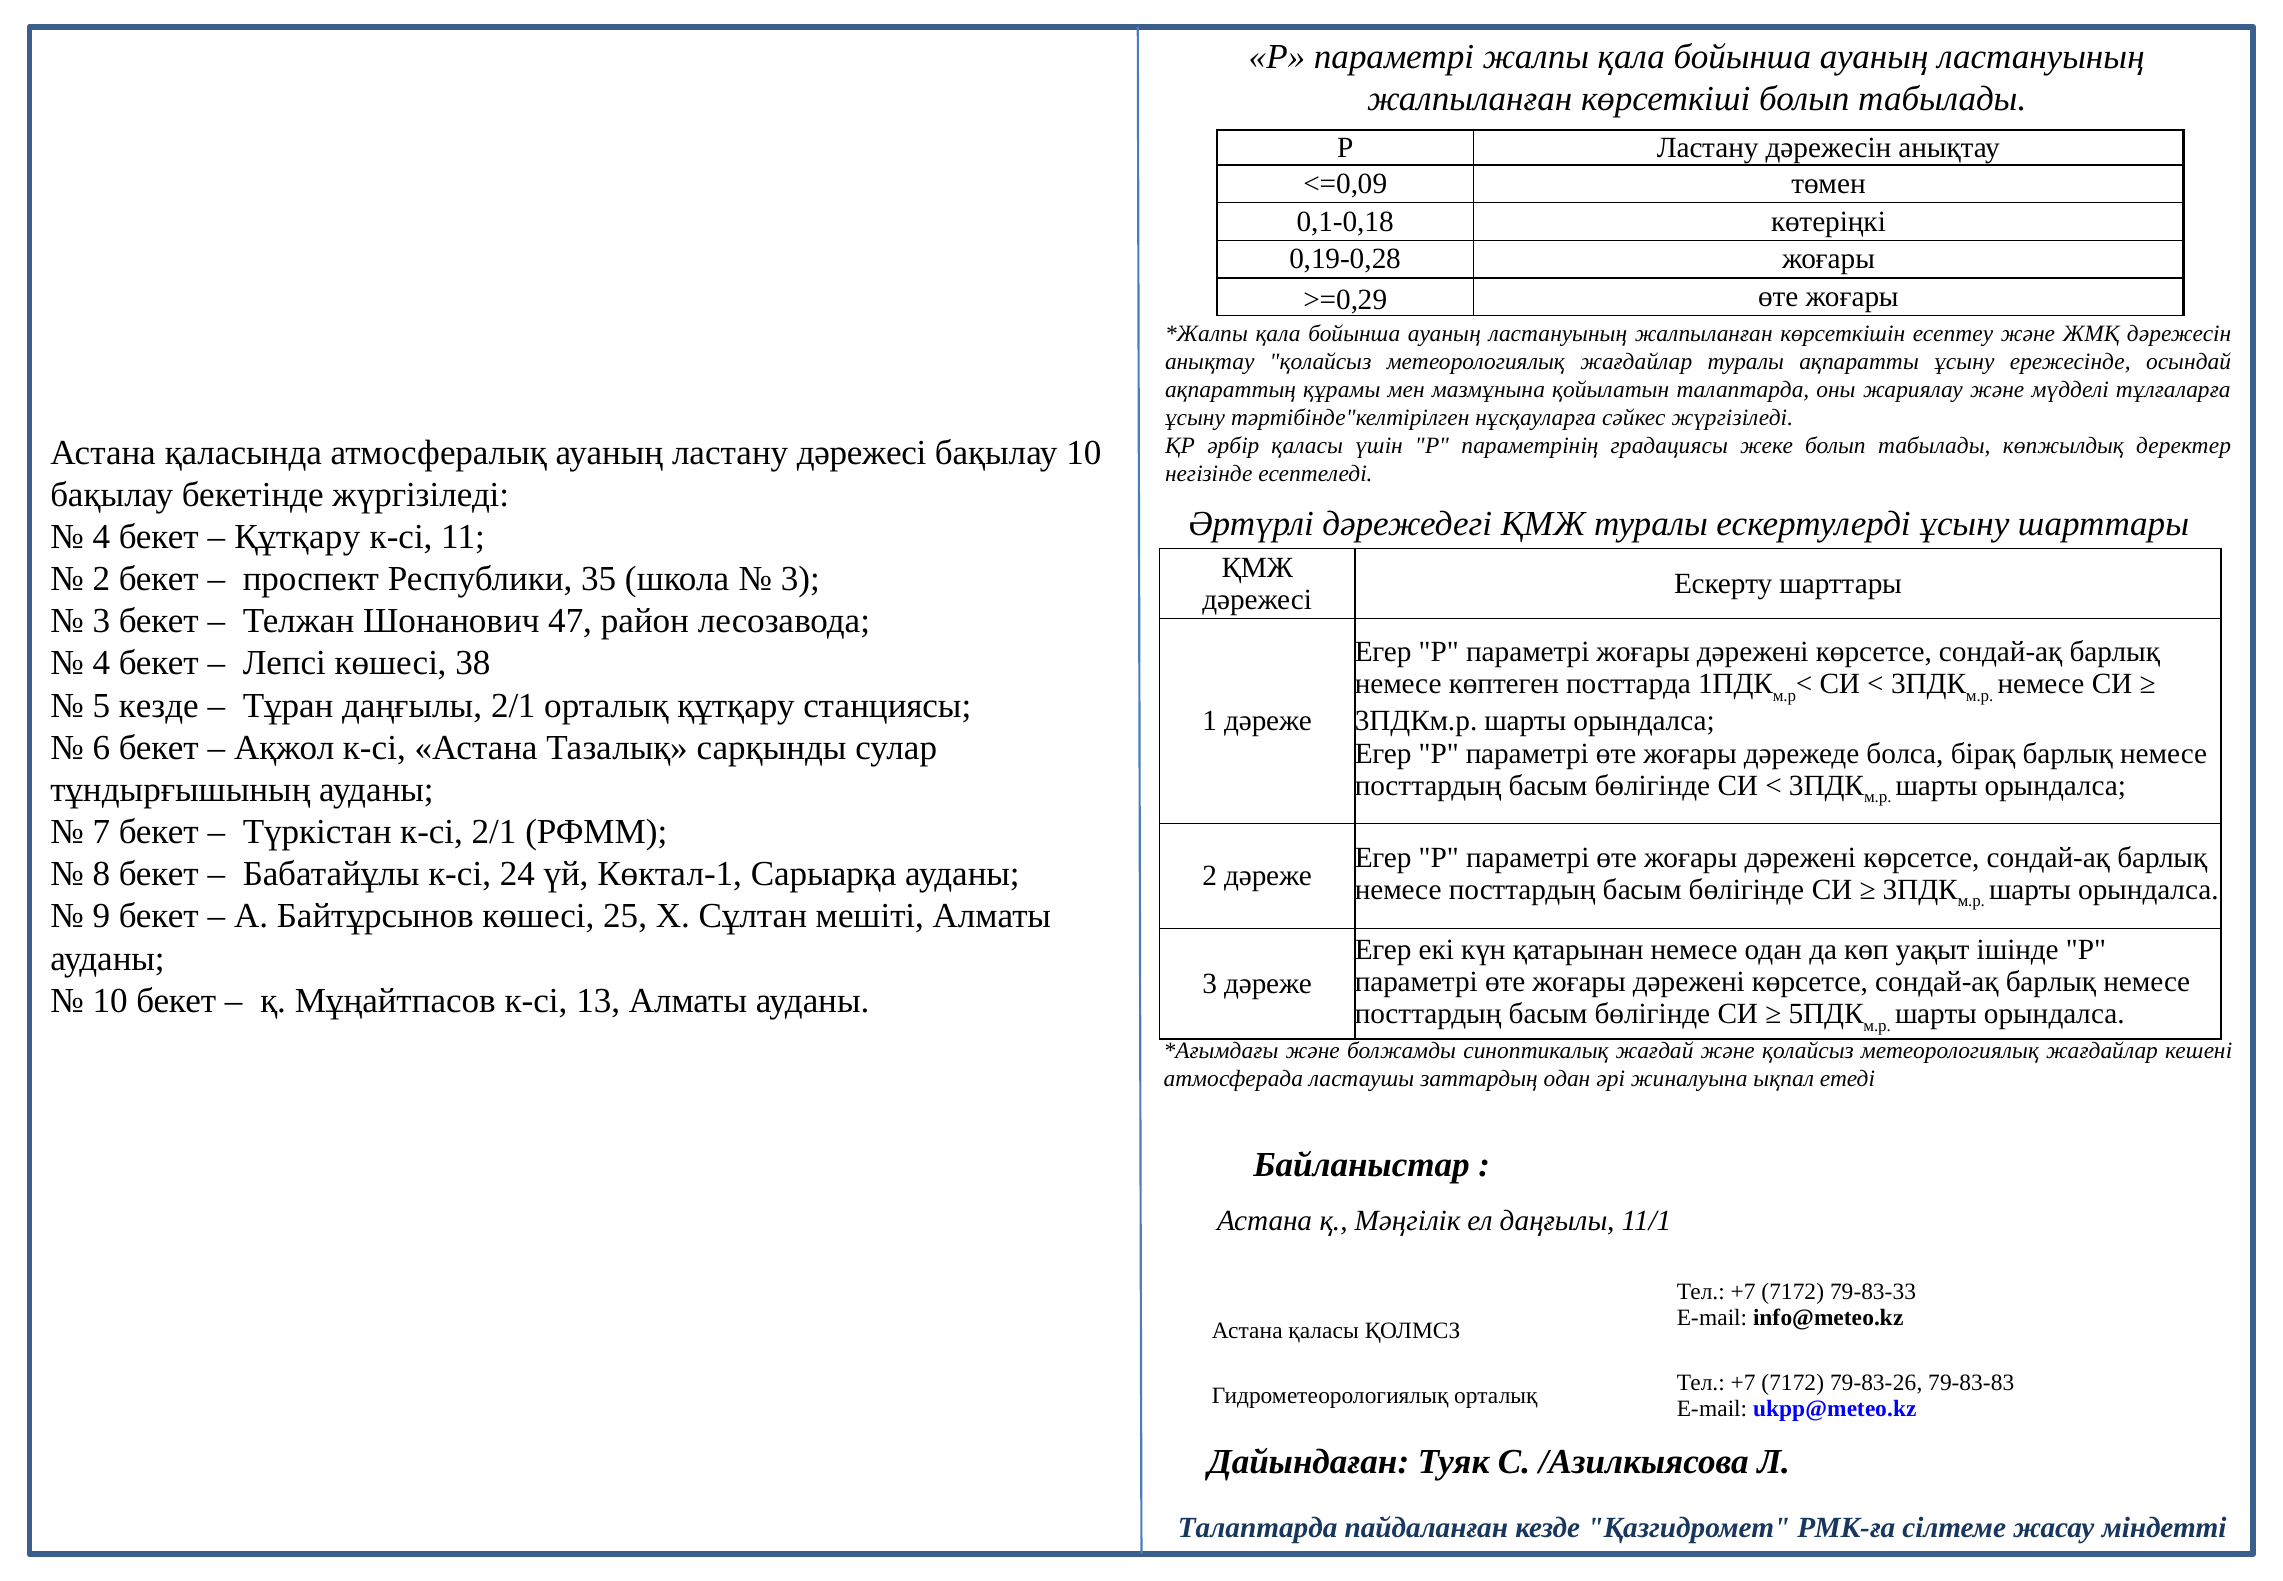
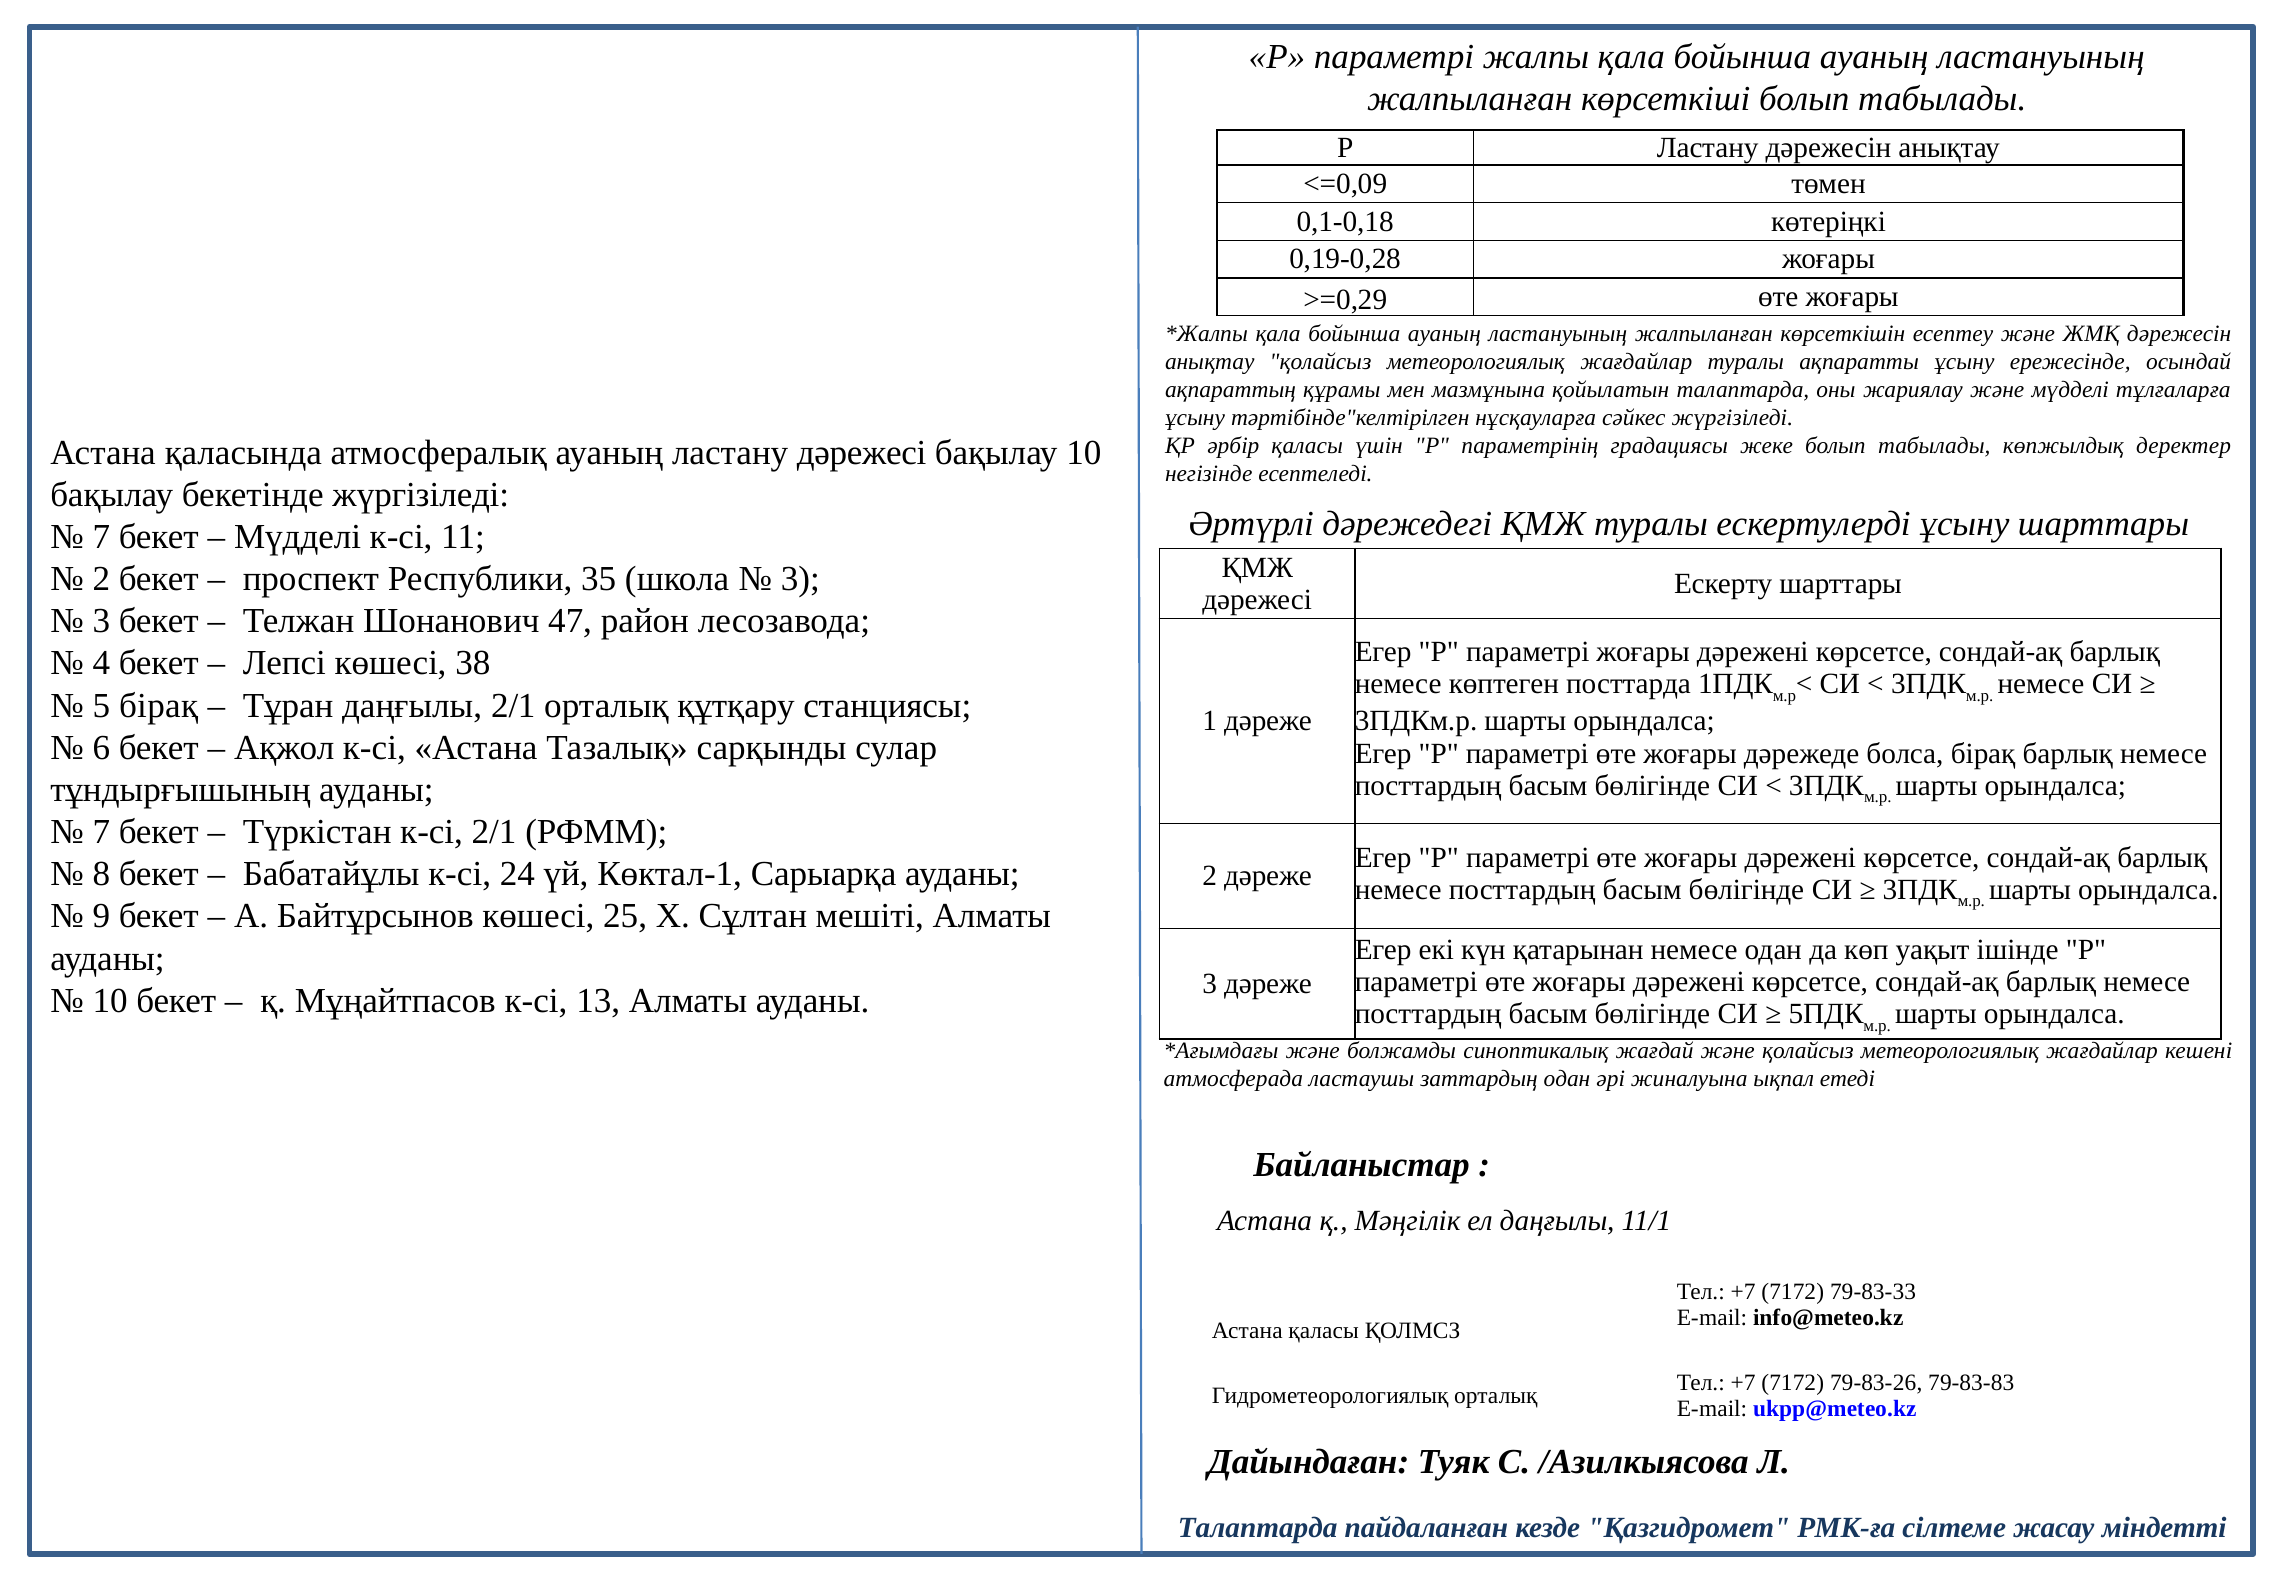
4: 4 -> 7 (101, 537)
Құтқару: Құтқару -> Мүдделі (298, 537)
5 кезде: кезде -> бірақ (159, 705)
